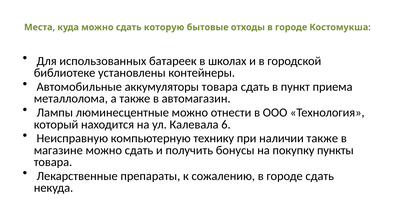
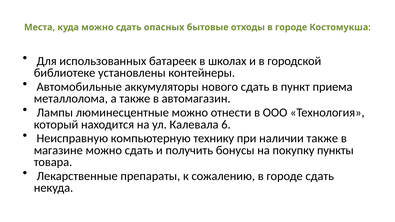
которую: которую -> опасных (164, 27)
аккумуляторы товара: товара -> нового (220, 87)
